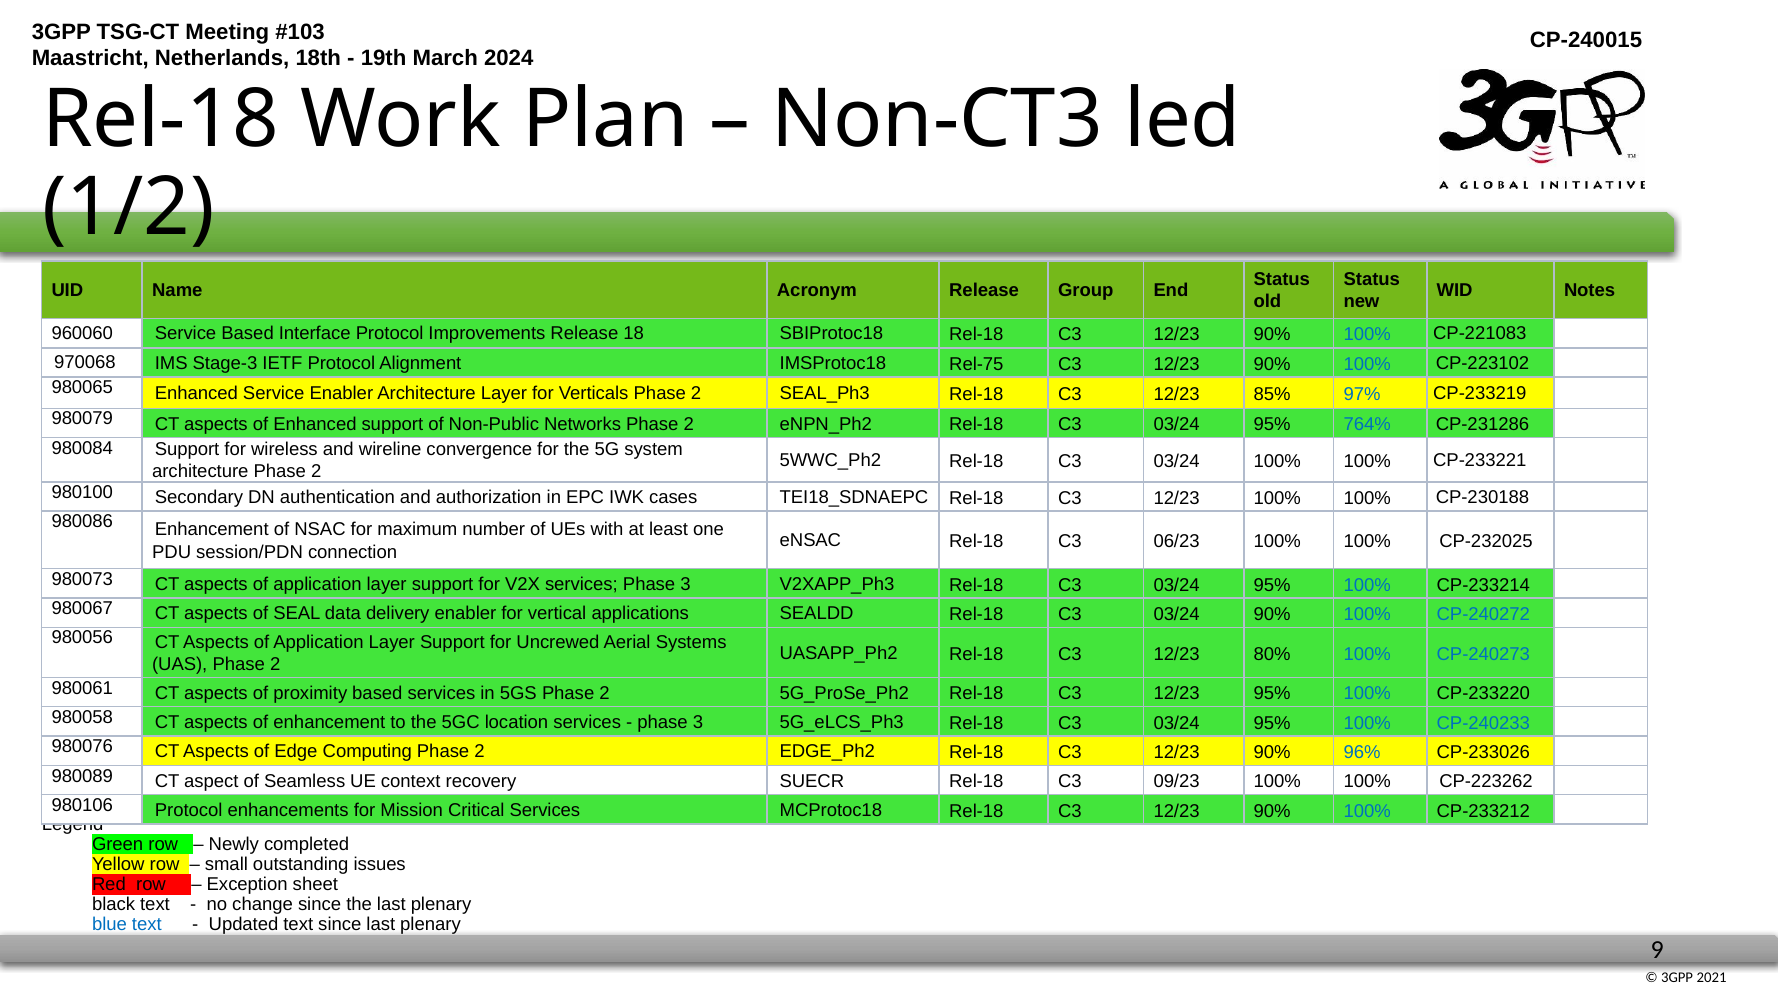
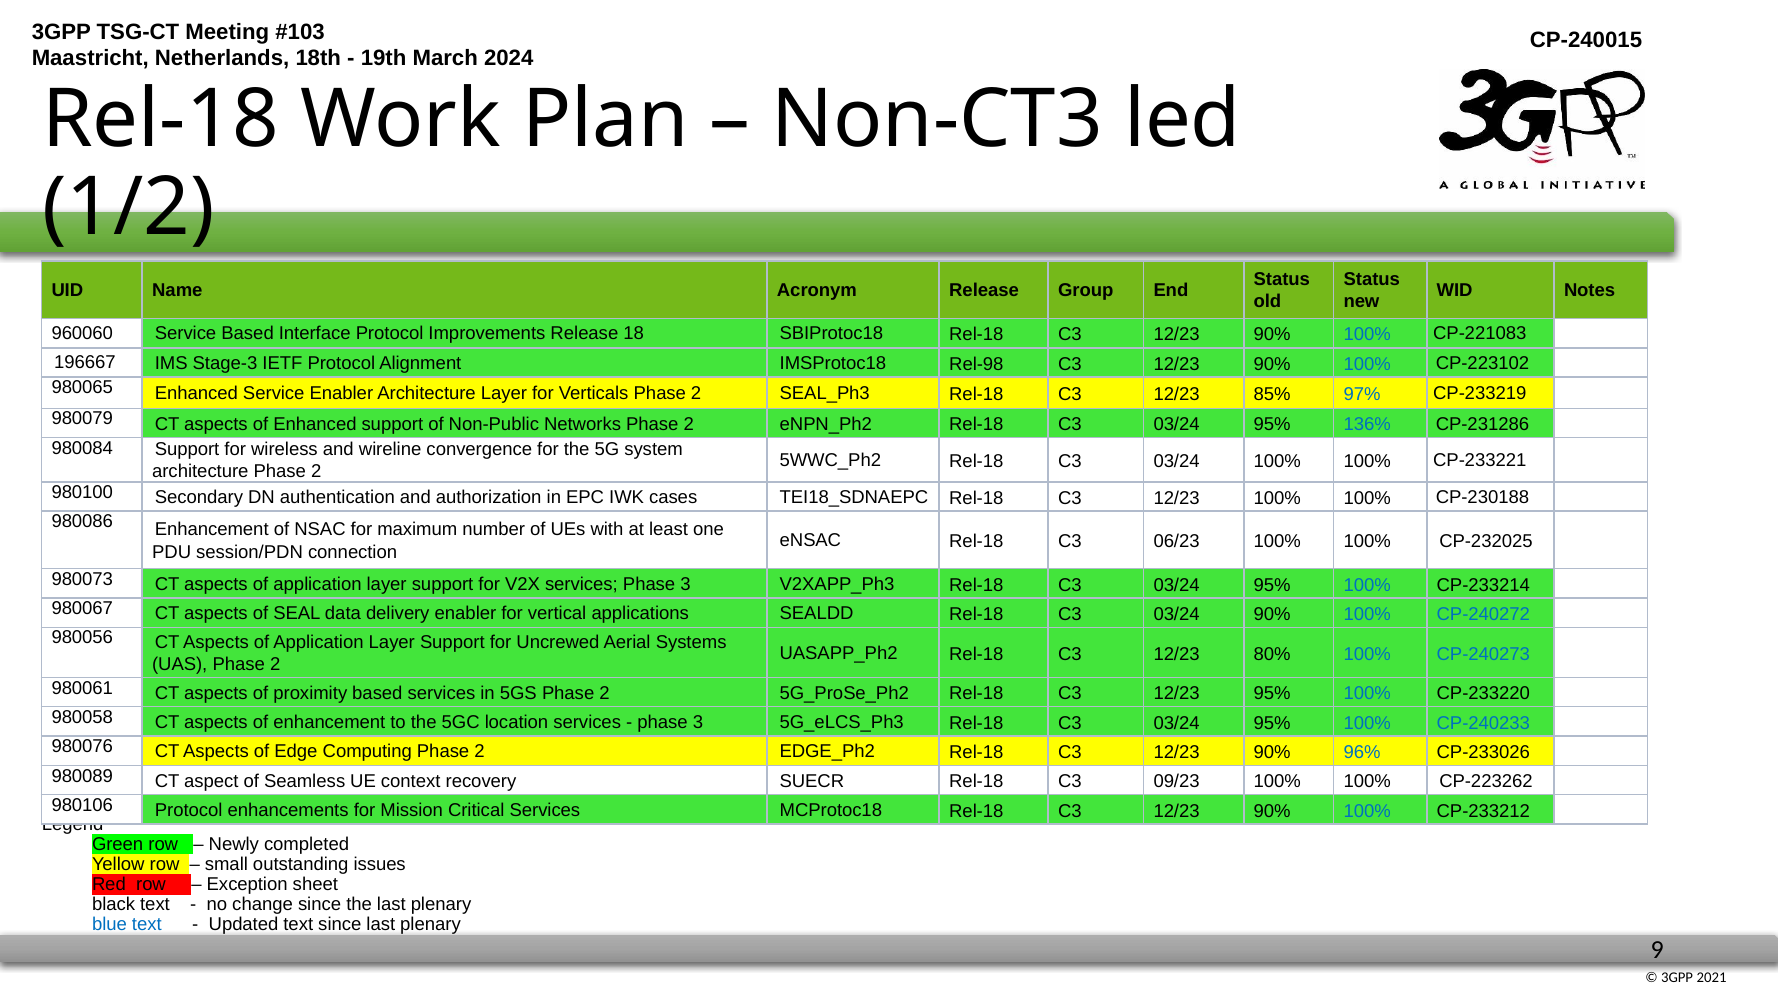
970068: 970068 -> 196667 (85, 363)
Rel-75: Rel-75 -> Rel-98 (976, 364)
764%: 764% -> 136% (1367, 425)
